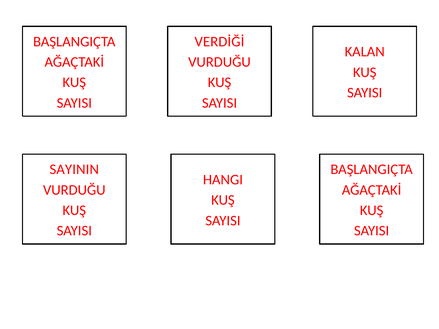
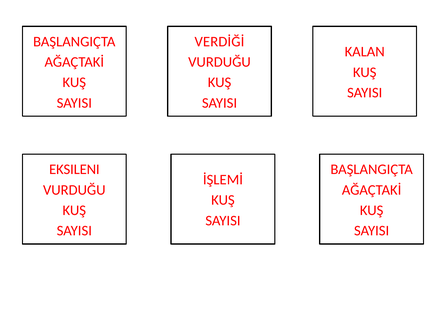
SAYININ: SAYININ -> EKSILENI (74, 170)
HANGI: HANGI -> İŞLEMİ (223, 180)
